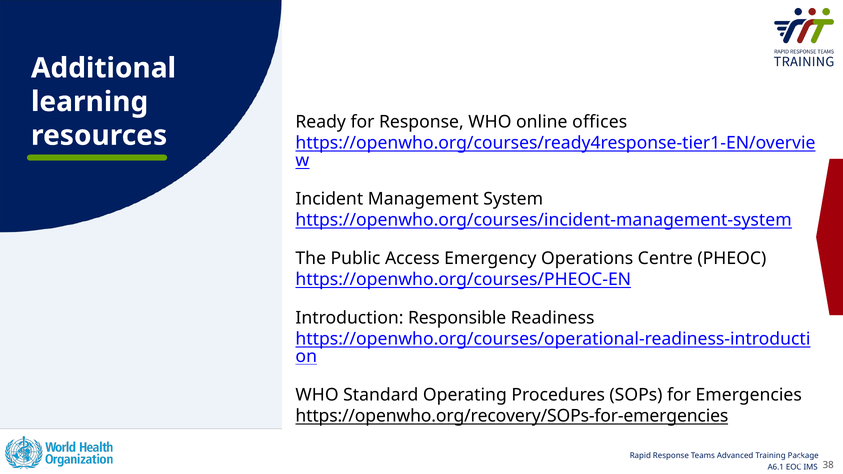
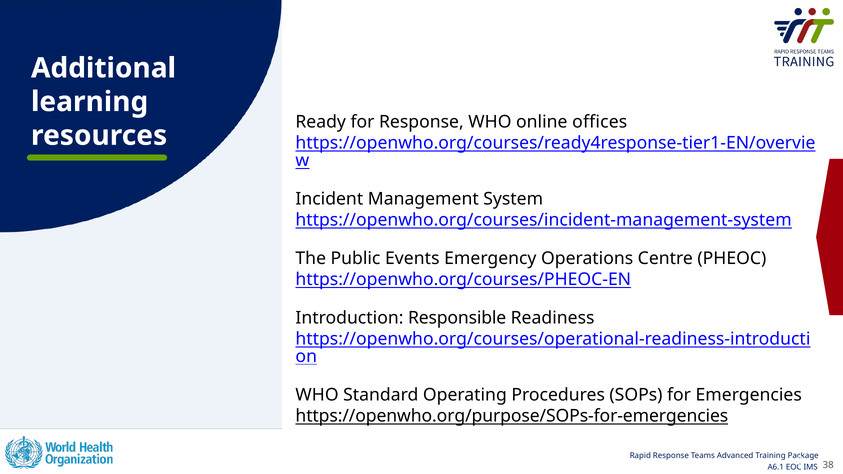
Access: Access -> Events (412, 258)
https://openwho.org/recovery/SOPs-for-emergencies: https://openwho.org/recovery/SOPs-for-emergencies -> https://openwho.org/purpose/SOPs-for-emergencies (512, 416)
